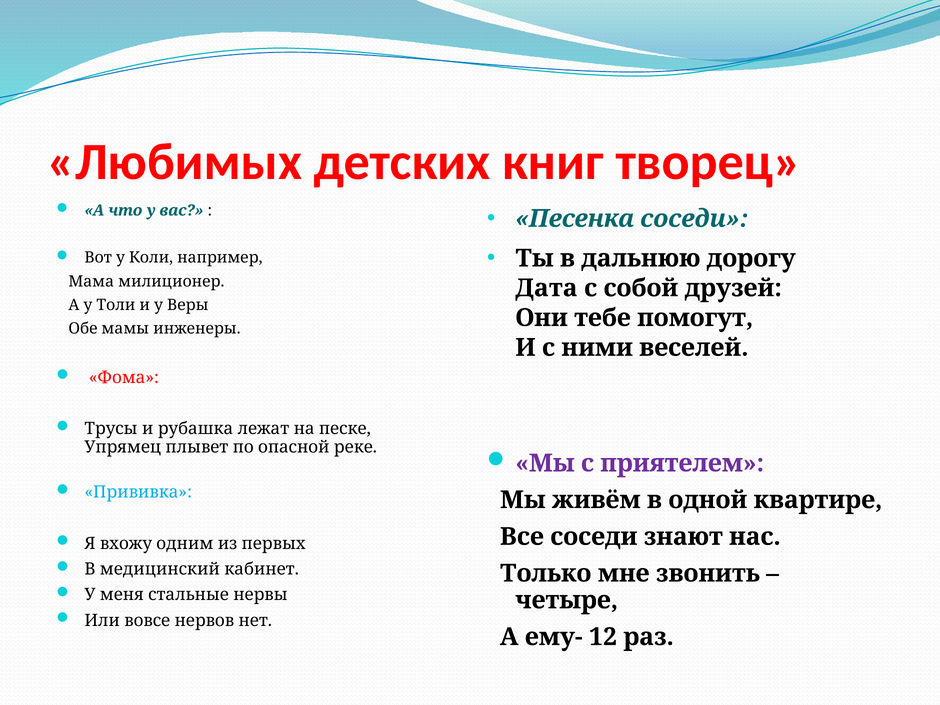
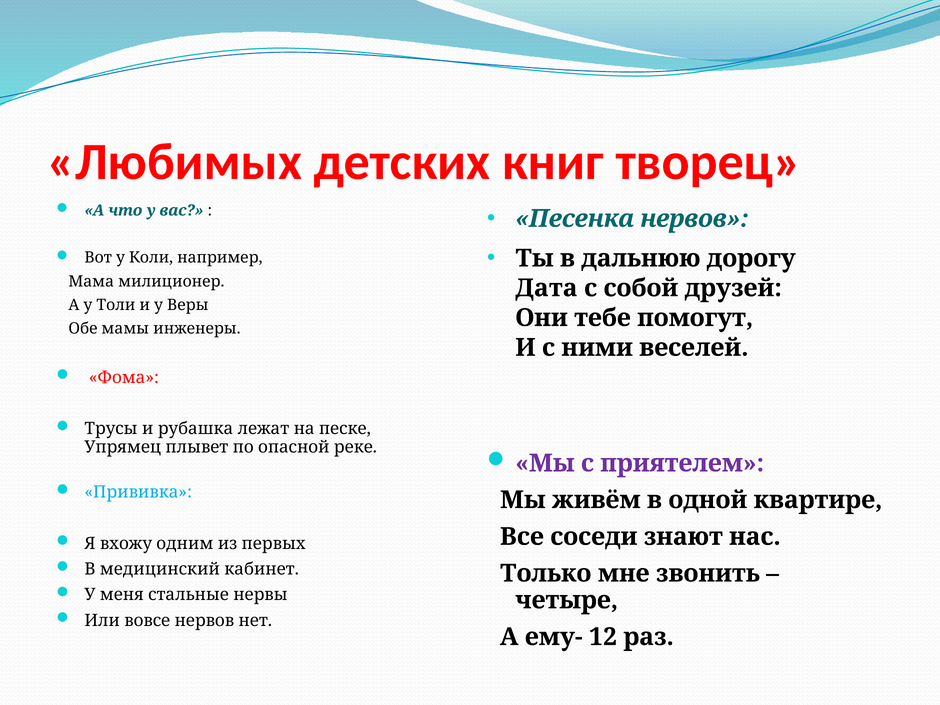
Песенка соседи: соседи -> нервов (695, 219)
